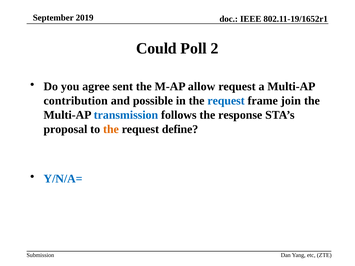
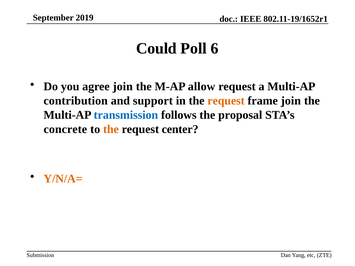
2: 2 -> 6 (215, 48)
agree sent: sent -> join (123, 87)
possible: possible -> support (153, 101)
request colour: blue -> orange (226, 101)
response: response -> proposal (240, 115)
proposal: proposal -> concrete (65, 129)
define: define -> center (180, 129)
Y/N/A= colour: blue -> orange (63, 179)
